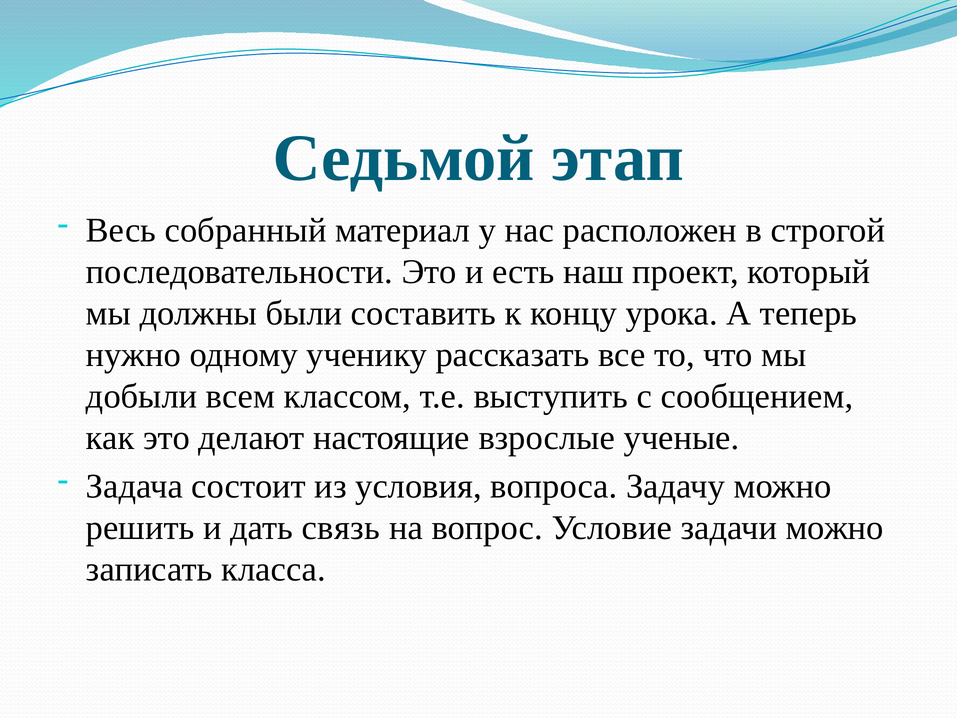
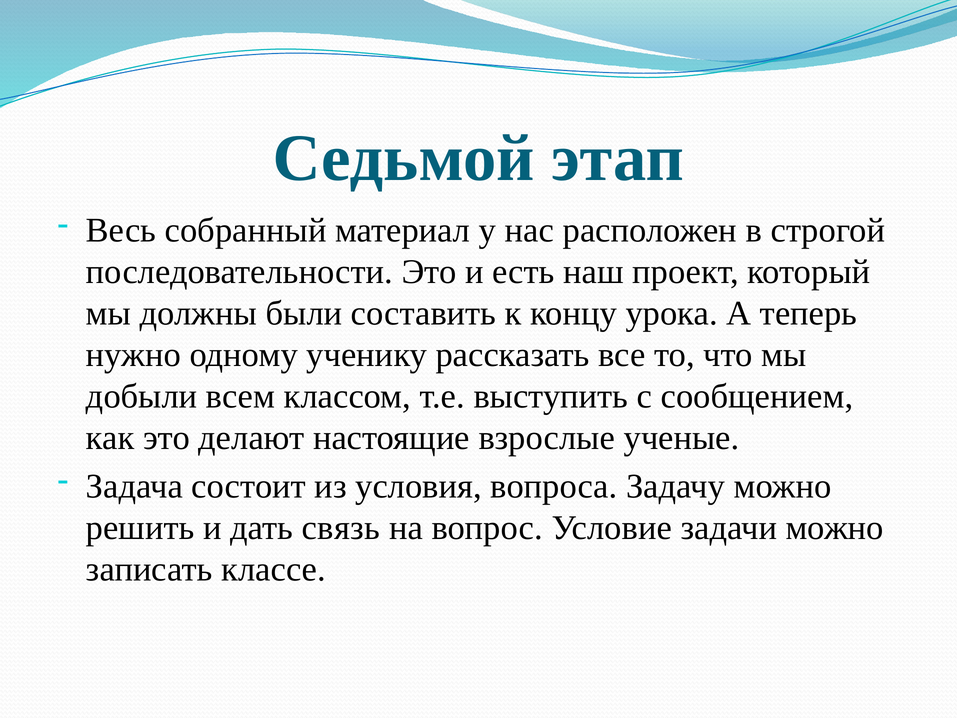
класса: класса -> классе (273, 569)
